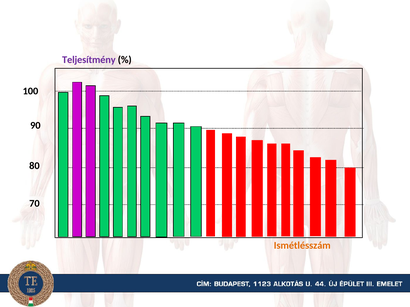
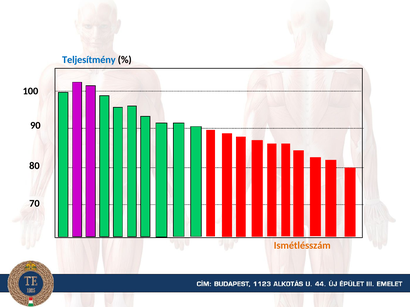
Teljesítmény colour: purple -> blue (89, 60)
